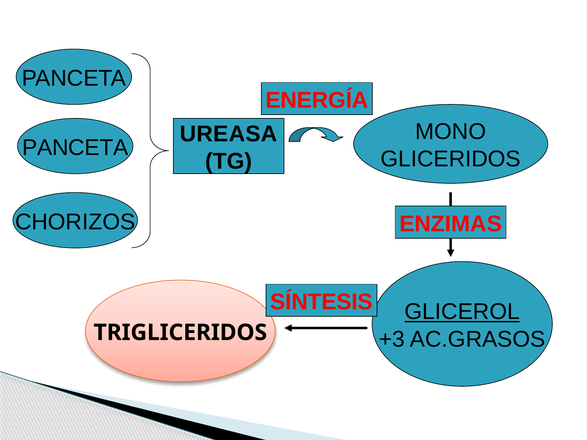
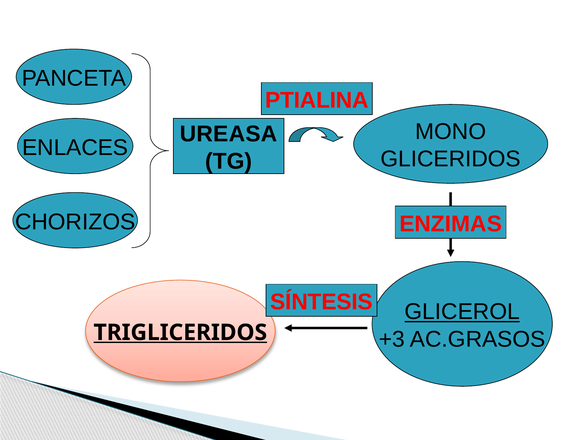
ENERGÍA: ENERGÍA -> PTIALINA (317, 100)
PANCETA: PANCETA -> ENLACES (75, 148)
TRIGLICERIDOS underline: none -> present (180, 333)
